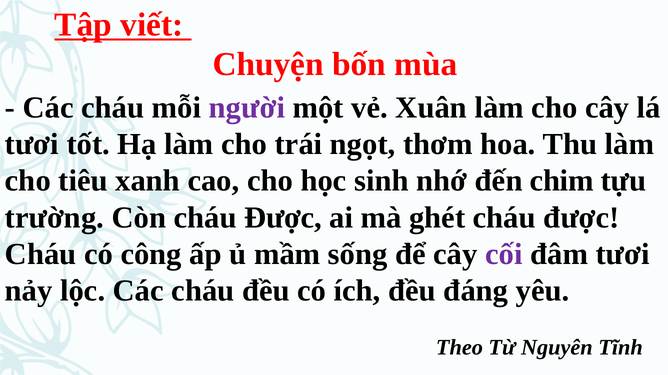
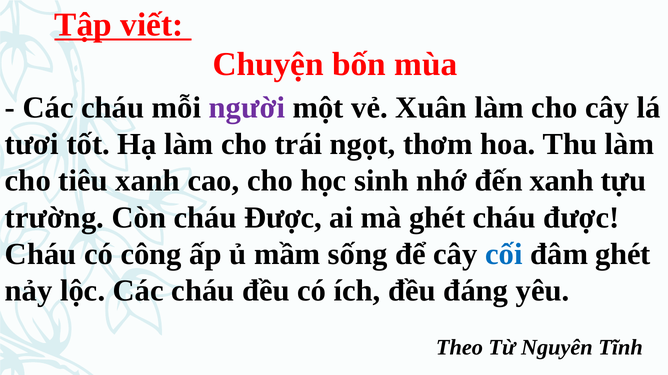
đến chim: chim -> xanh (562, 181)
cối colour: purple -> blue (504, 255)
đâm tươi: tươi -> ghét (623, 255)
